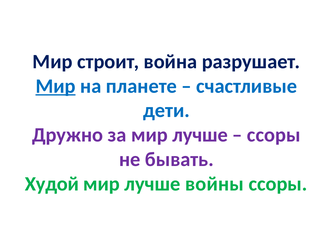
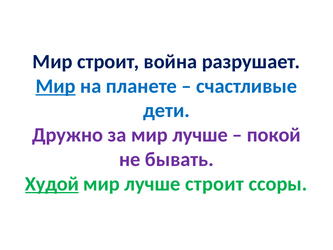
ссоры: ссоры -> покой (274, 135)
Худой underline: none -> present (52, 184)
лучше войны: войны -> строит (214, 184)
